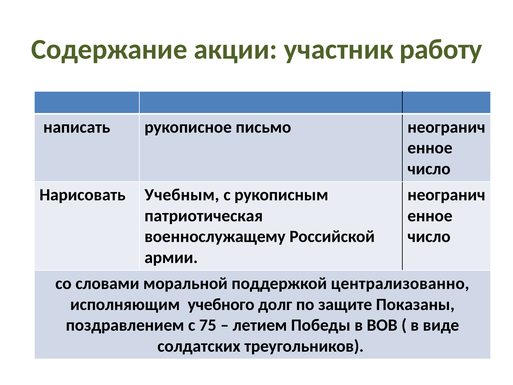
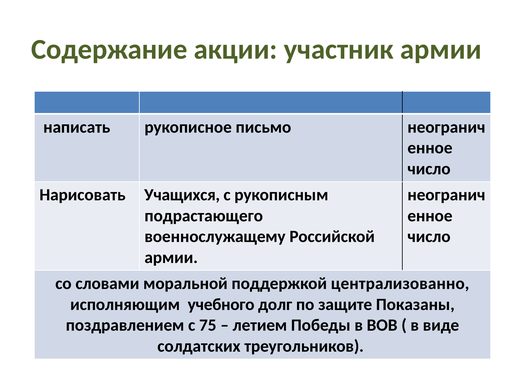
участник работу: работу -> армии (441, 49)
Учебным: Учебным -> Учащихся (182, 195)
патриотическая: патриотическая -> подрастающего (204, 216)
